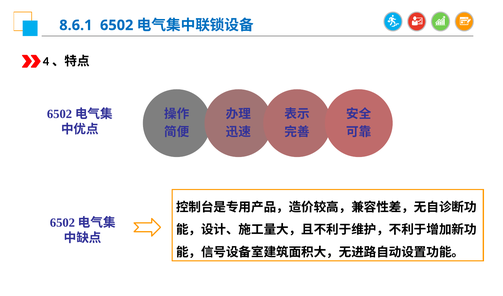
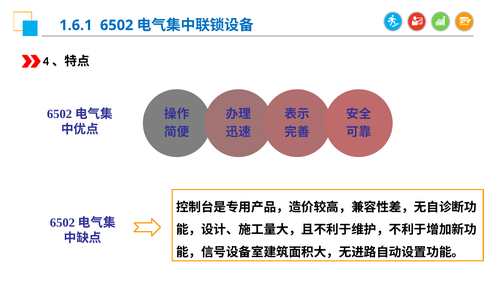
8.6.1: 8.6.1 -> 1.6.1 (76, 25)
